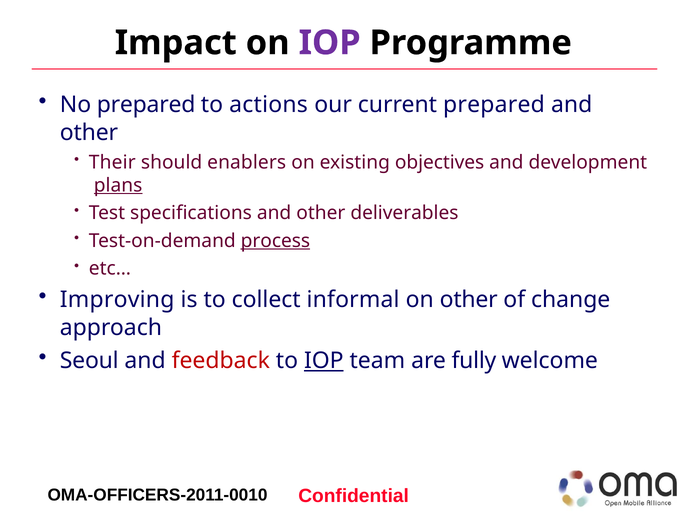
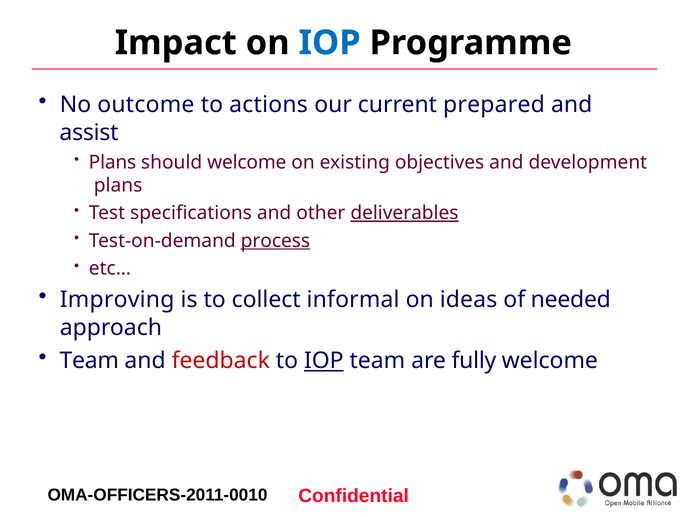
IOP colour: purple -> blue (330, 43)
No prepared: prepared -> outcome (146, 105)
other: other -> assist (89, 132)
Their: Their -> Plans (113, 162)
should enablers: enablers -> welcome (247, 162)
plans underline: present -> none (118, 185)
deliverables underline: none -> present (404, 213)
on other: other -> ideas (469, 300)
change: change -> needed (571, 300)
Seoul: Seoul -> Team (89, 361)
